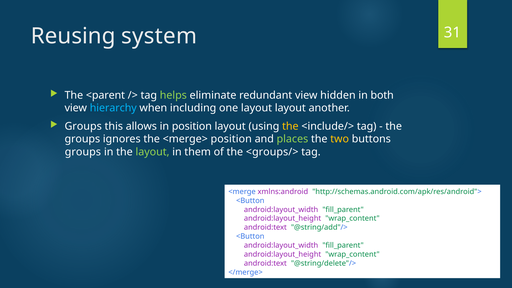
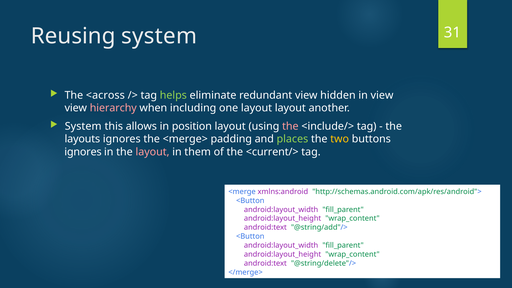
<parent: <parent -> <across (105, 95)
in both: both -> view (382, 95)
hierarchy colour: light blue -> pink (113, 108)
Groups: Groups -> System (83, 126)
the colour: yellow -> pink (290, 126)
groups: groups -> layouts (82, 139)
<merge> position: position -> padding (231, 139)
groups: groups -> ignores (83, 152)
layout colour: light green -> pink (153, 152)
<groups/>: <groups/> -> <current/> (272, 152)
